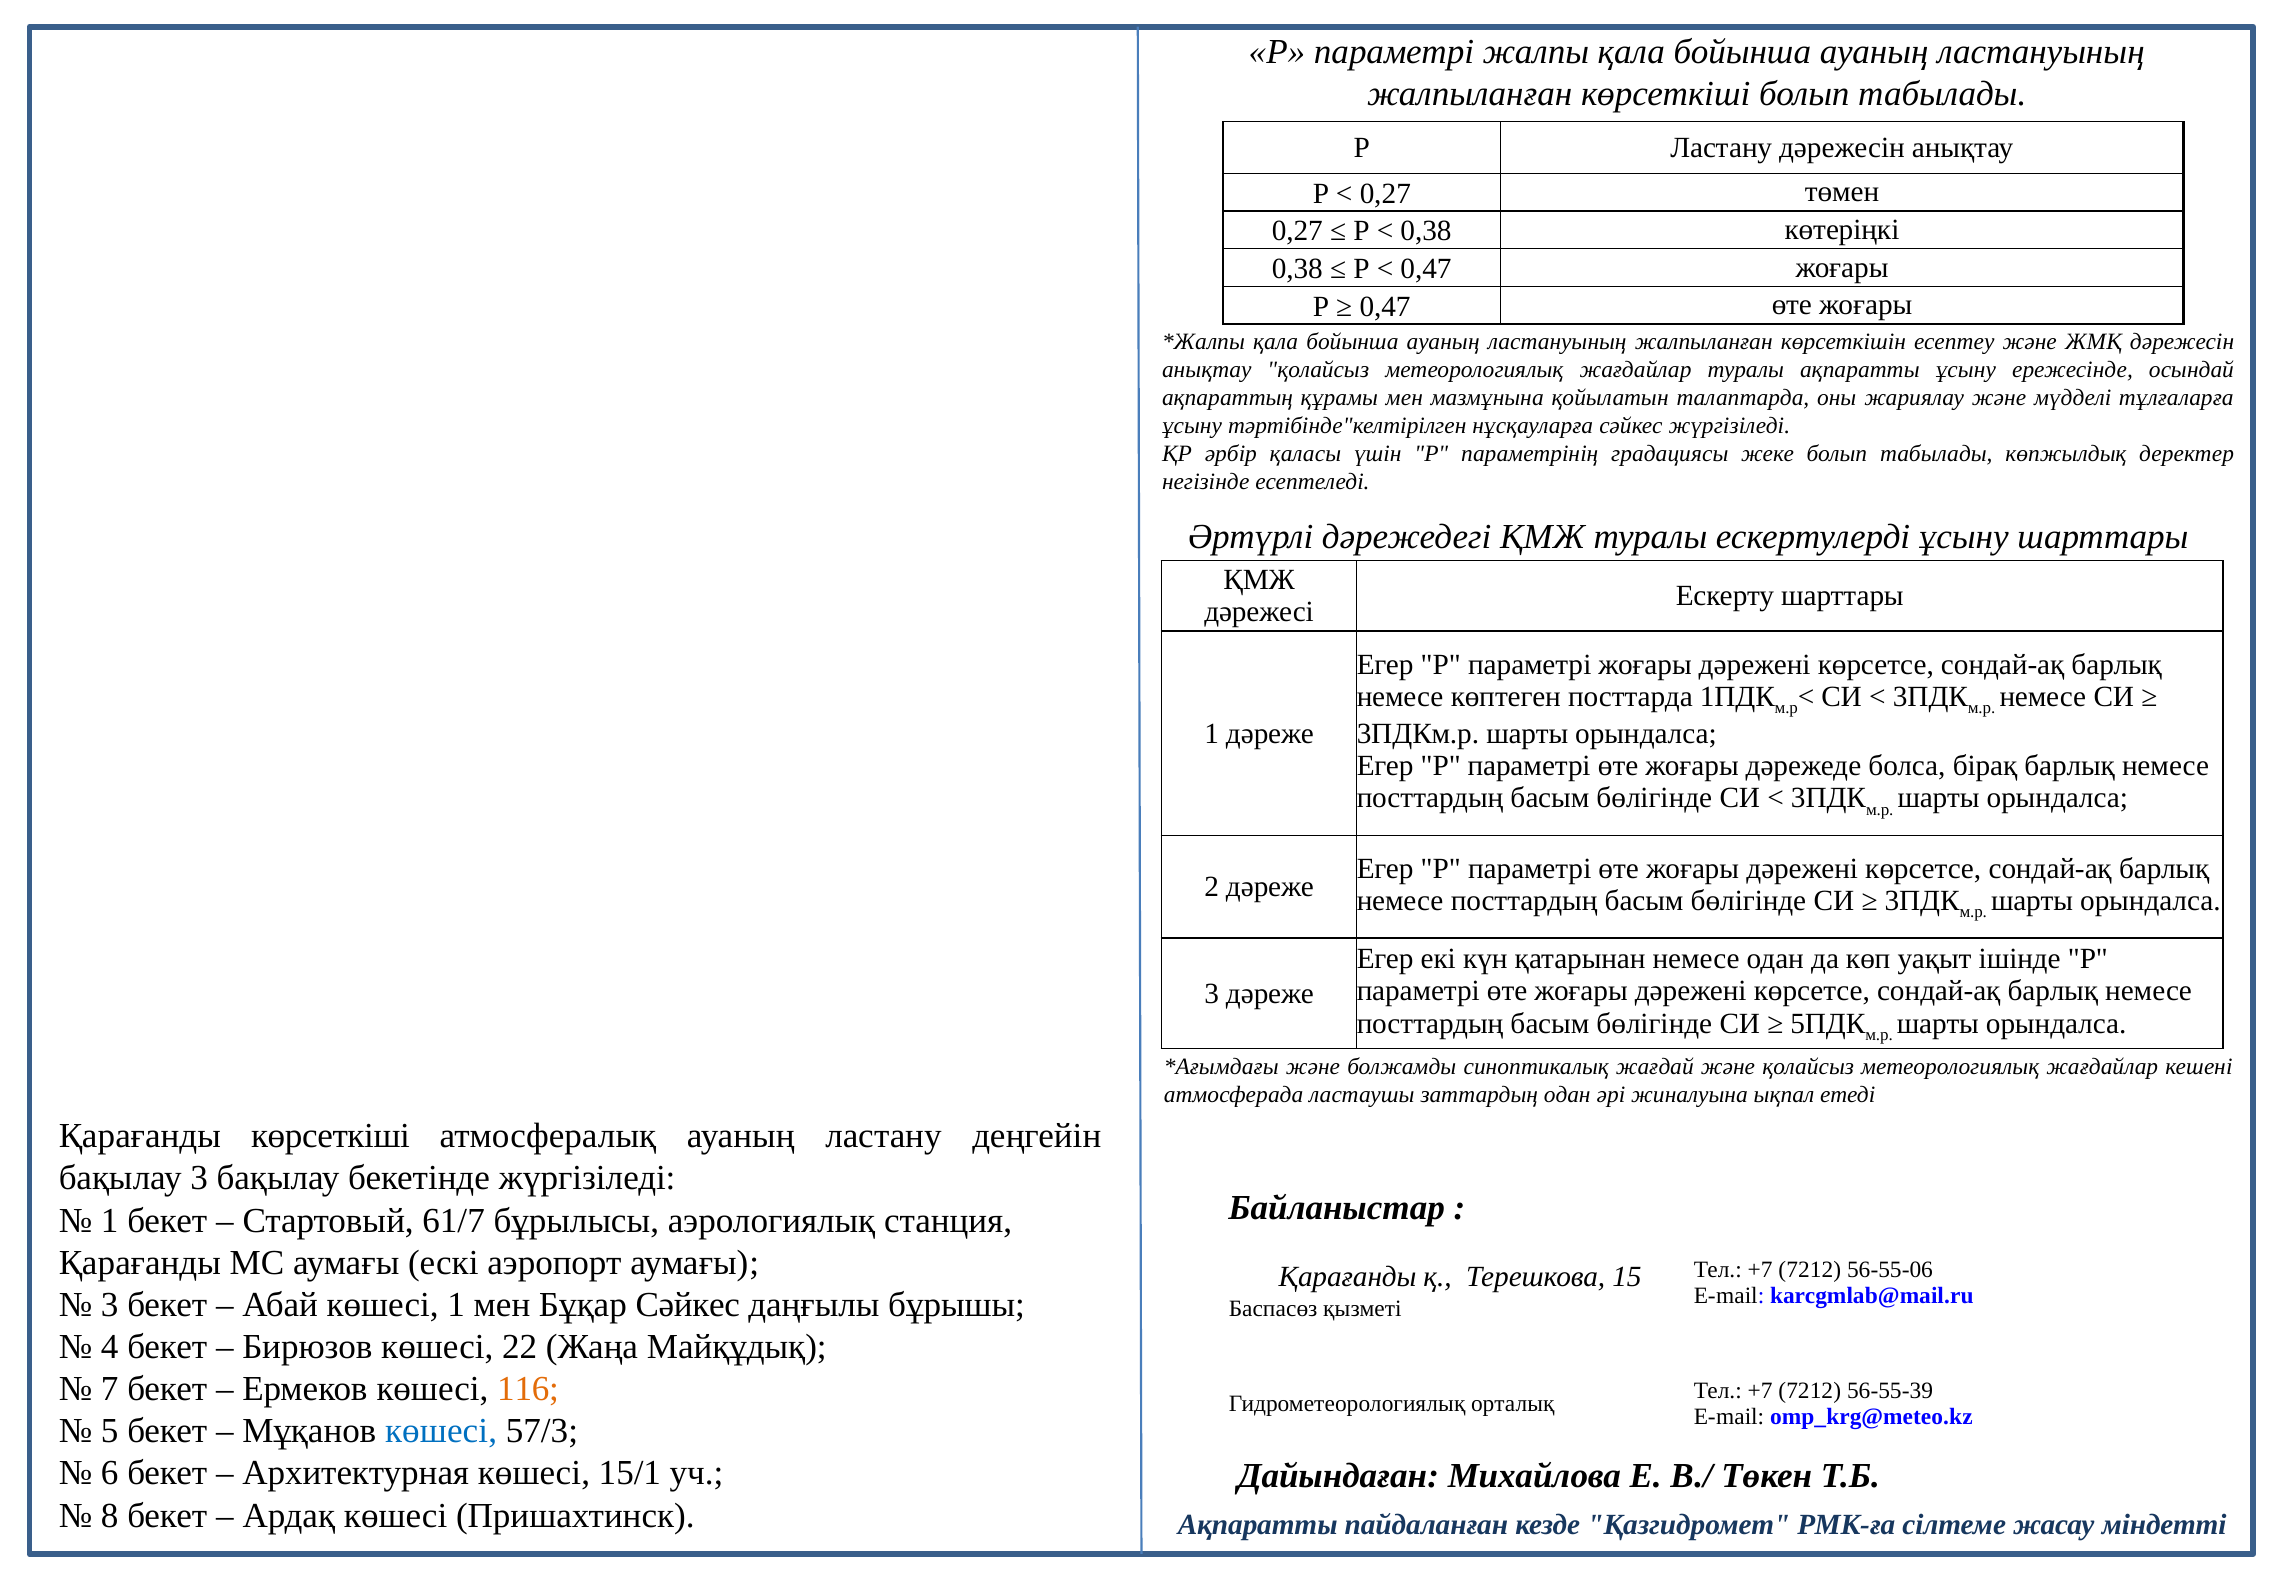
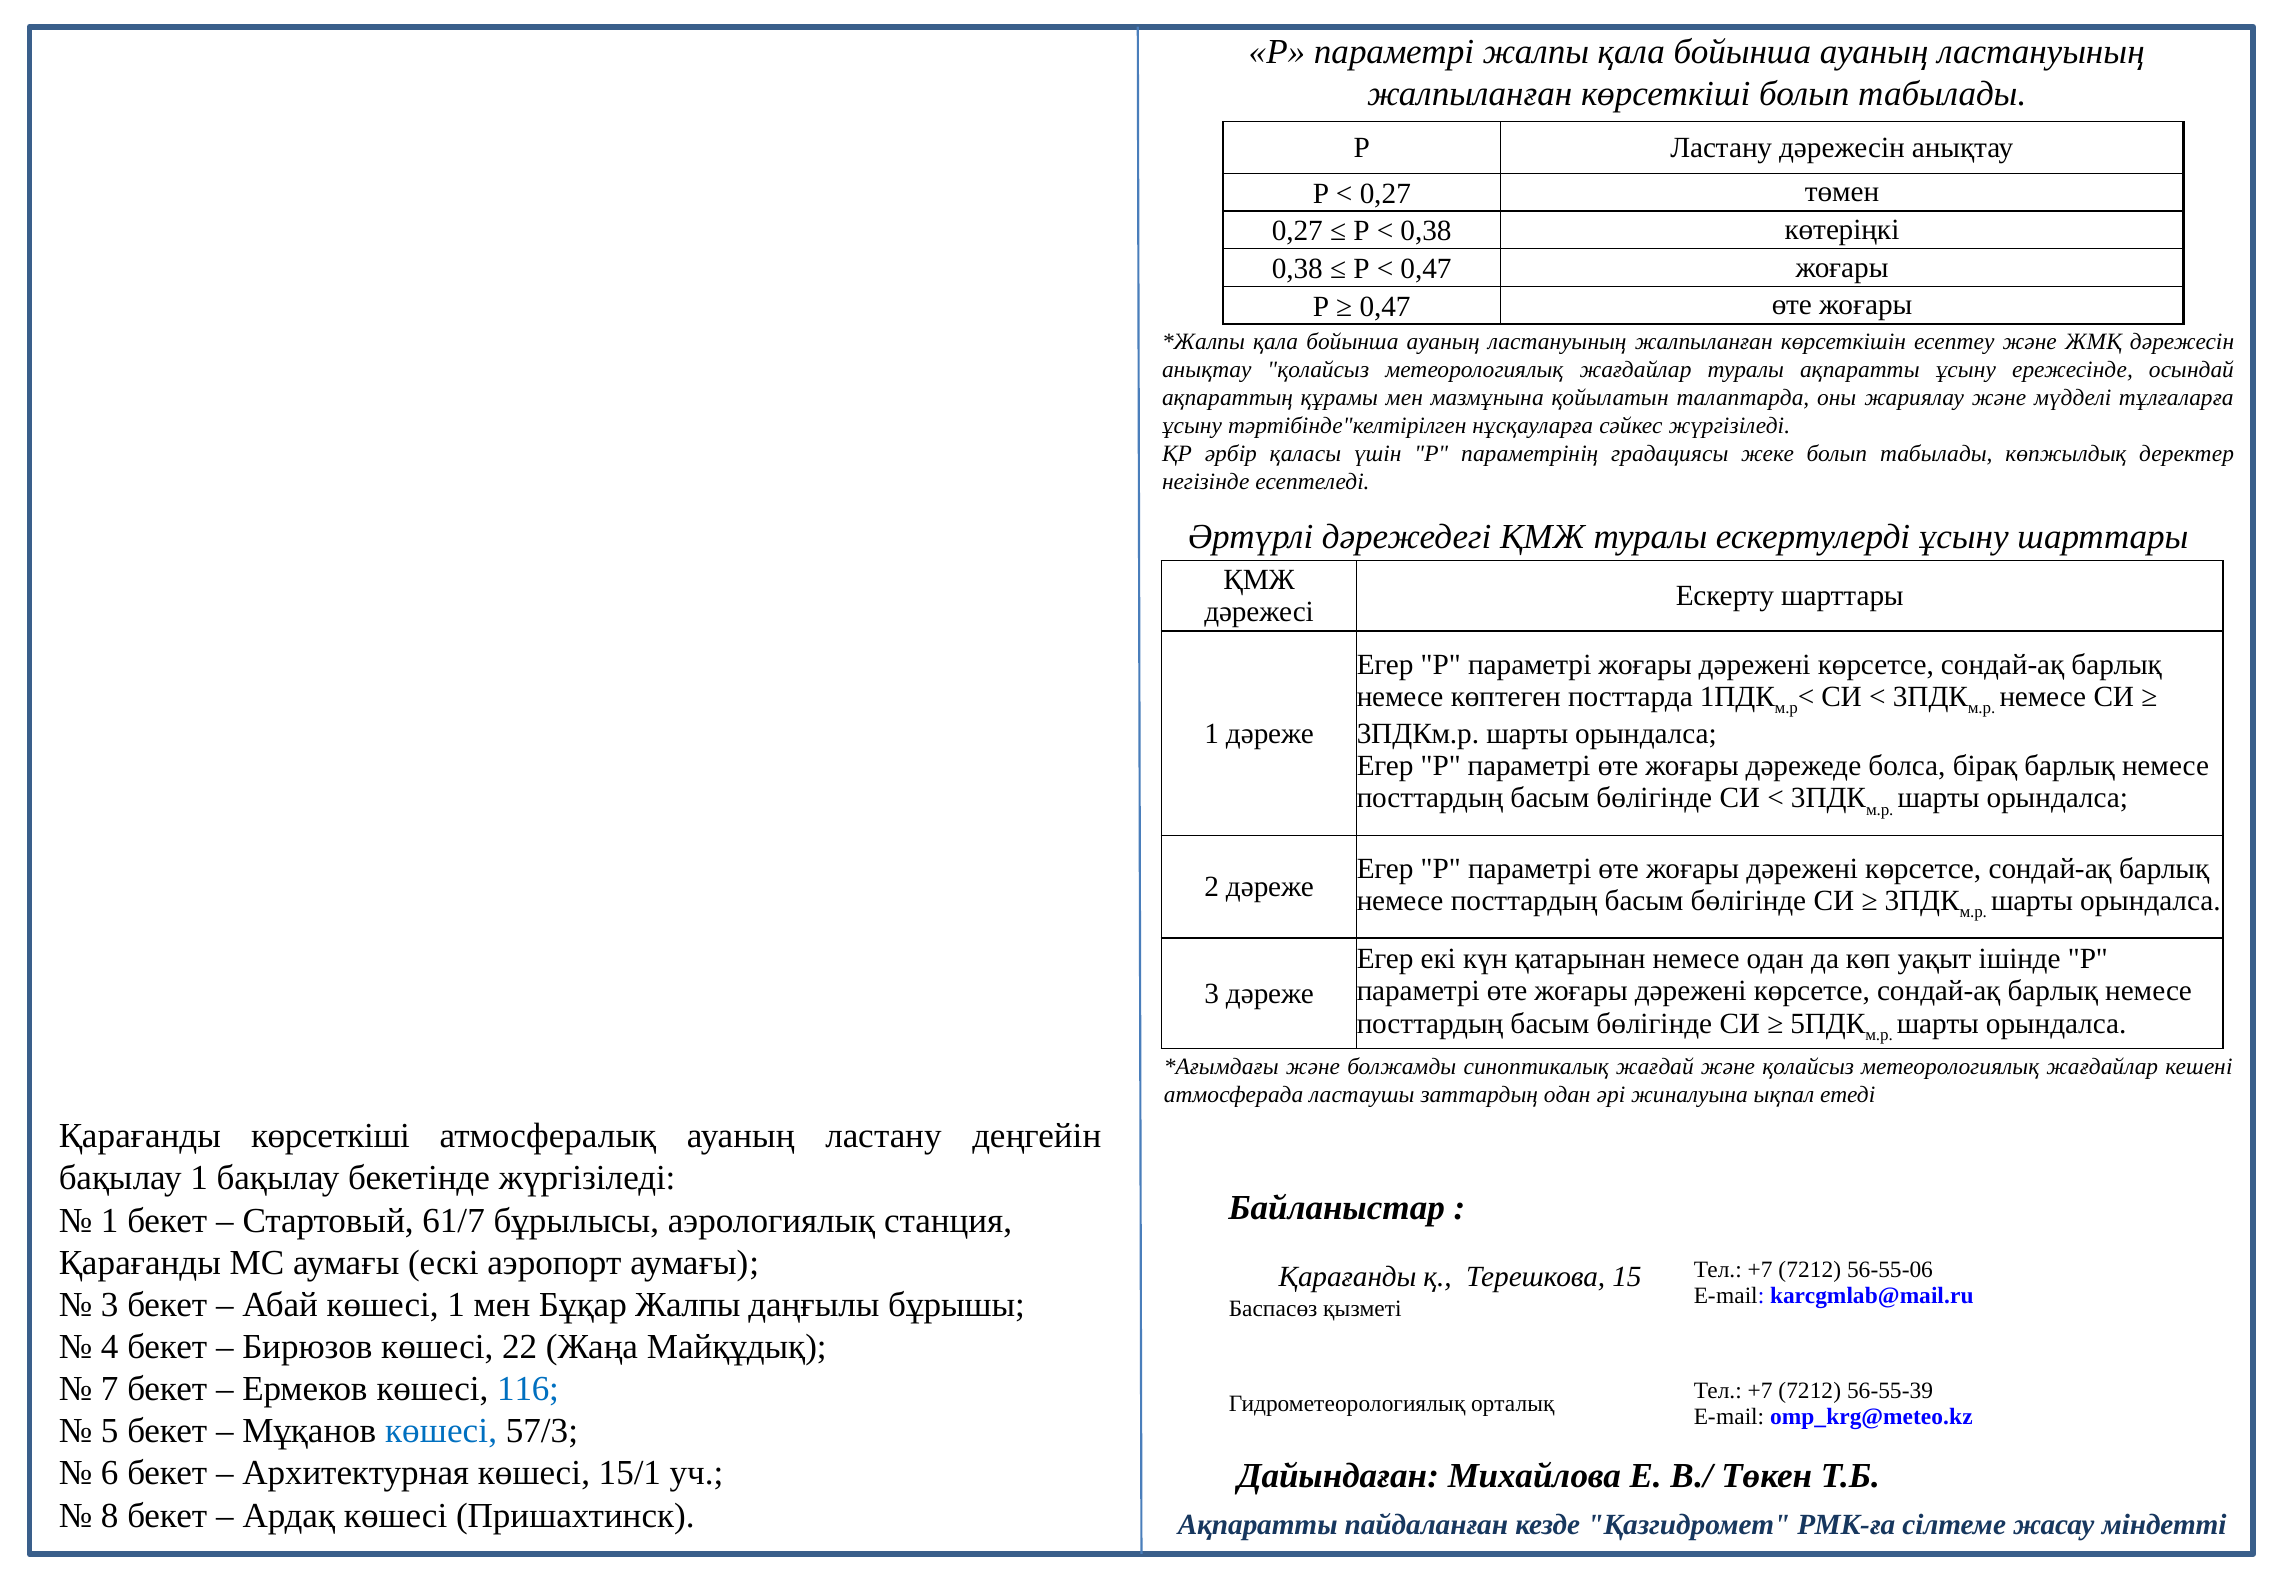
бақылау 3: 3 -> 1 (199, 1178)
Бұқар Сәйкес: Сәйкес -> Жалпы (688, 1304)
116 colour: orange -> blue (528, 1389)
